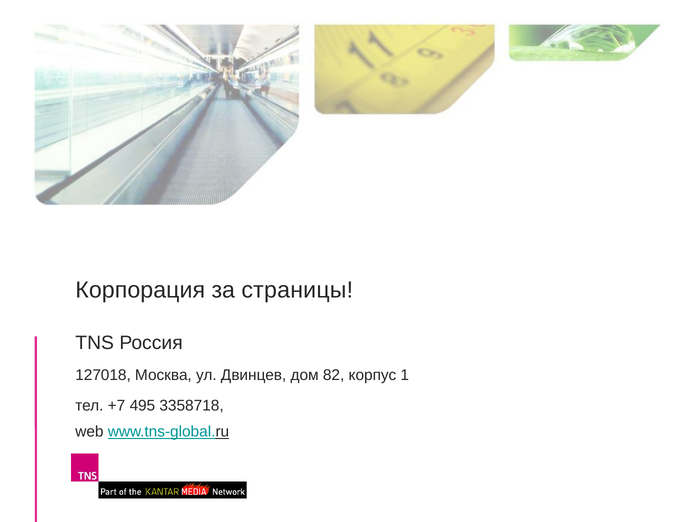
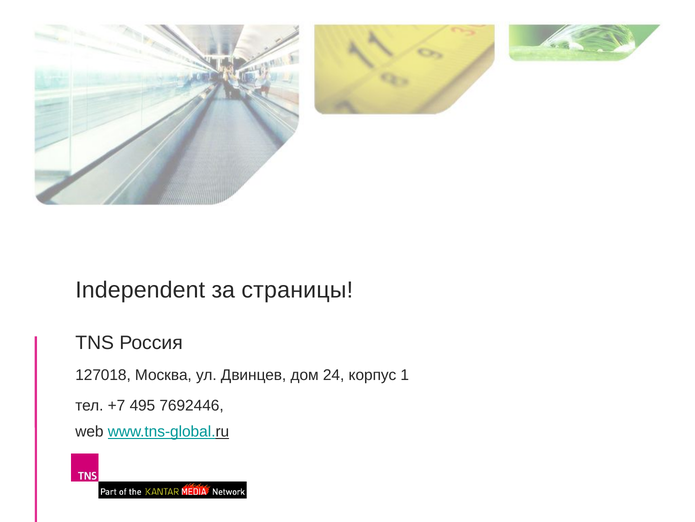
Корпорация: Корпорация -> Independent (140, 290)
82: 82 -> 24 (334, 375)
3358718: 3358718 -> 7692446 (192, 405)
